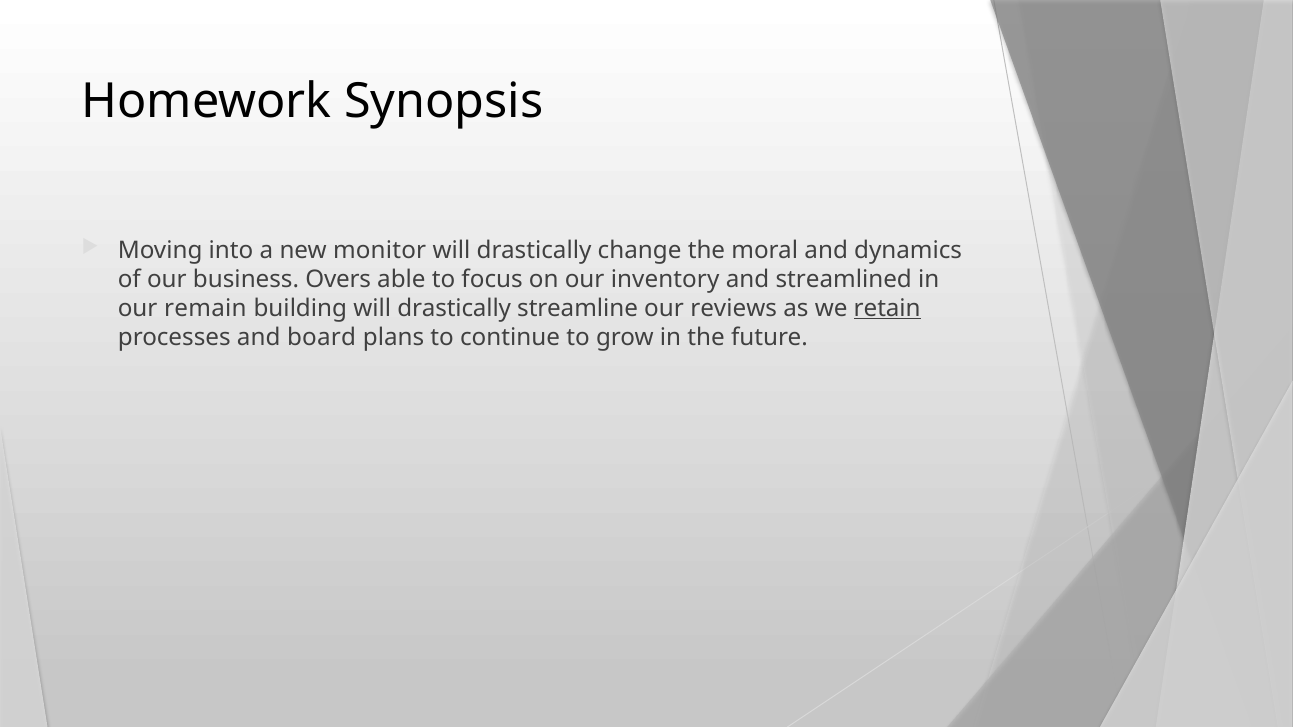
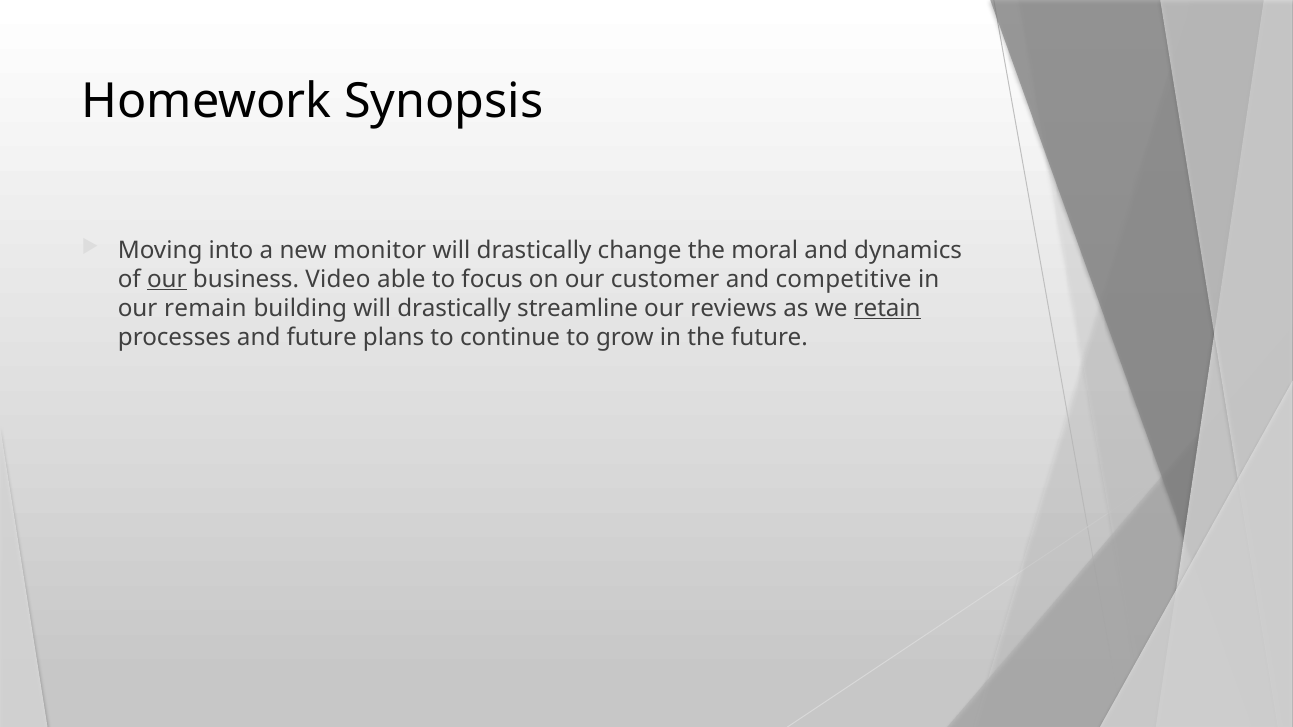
our underline: none -> present (167, 279)
Overs: Overs -> Video (338, 279)
inventory: inventory -> customer (665, 279)
streamlined: streamlined -> competitive (844, 279)
and board: board -> future (322, 338)
